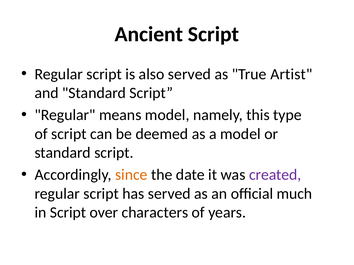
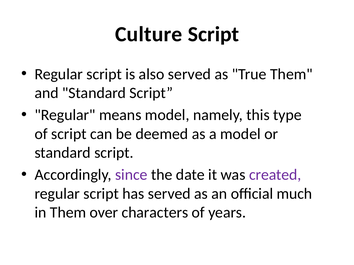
Ancient: Ancient -> Culture (149, 34)
True Artist: Artist -> Them (291, 74)
since colour: orange -> purple (131, 175)
in Script: Script -> Them (68, 213)
